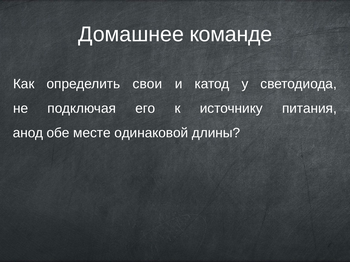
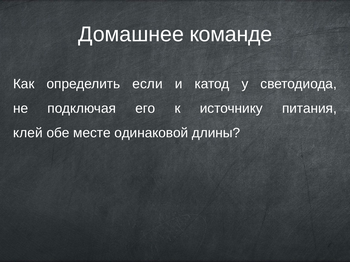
свои: свои -> если (148, 84)
анод: анод -> клей (28, 133)
